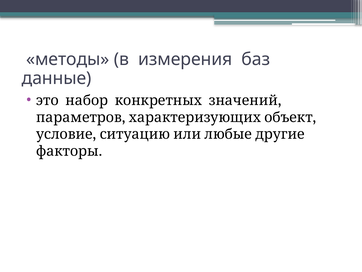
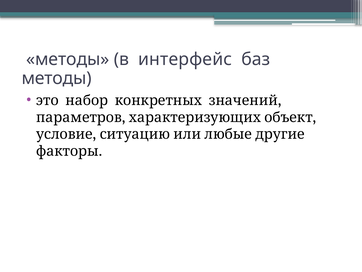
измерения: измерения -> интерфейс (185, 59)
данные: данные -> методы (57, 78)
